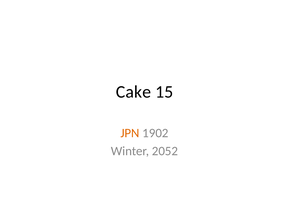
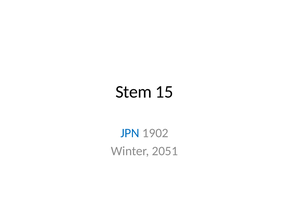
Cake: Cake -> Stem (134, 92)
JPN colour: orange -> blue (130, 133)
2052: 2052 -> 2051 (165, 151)
